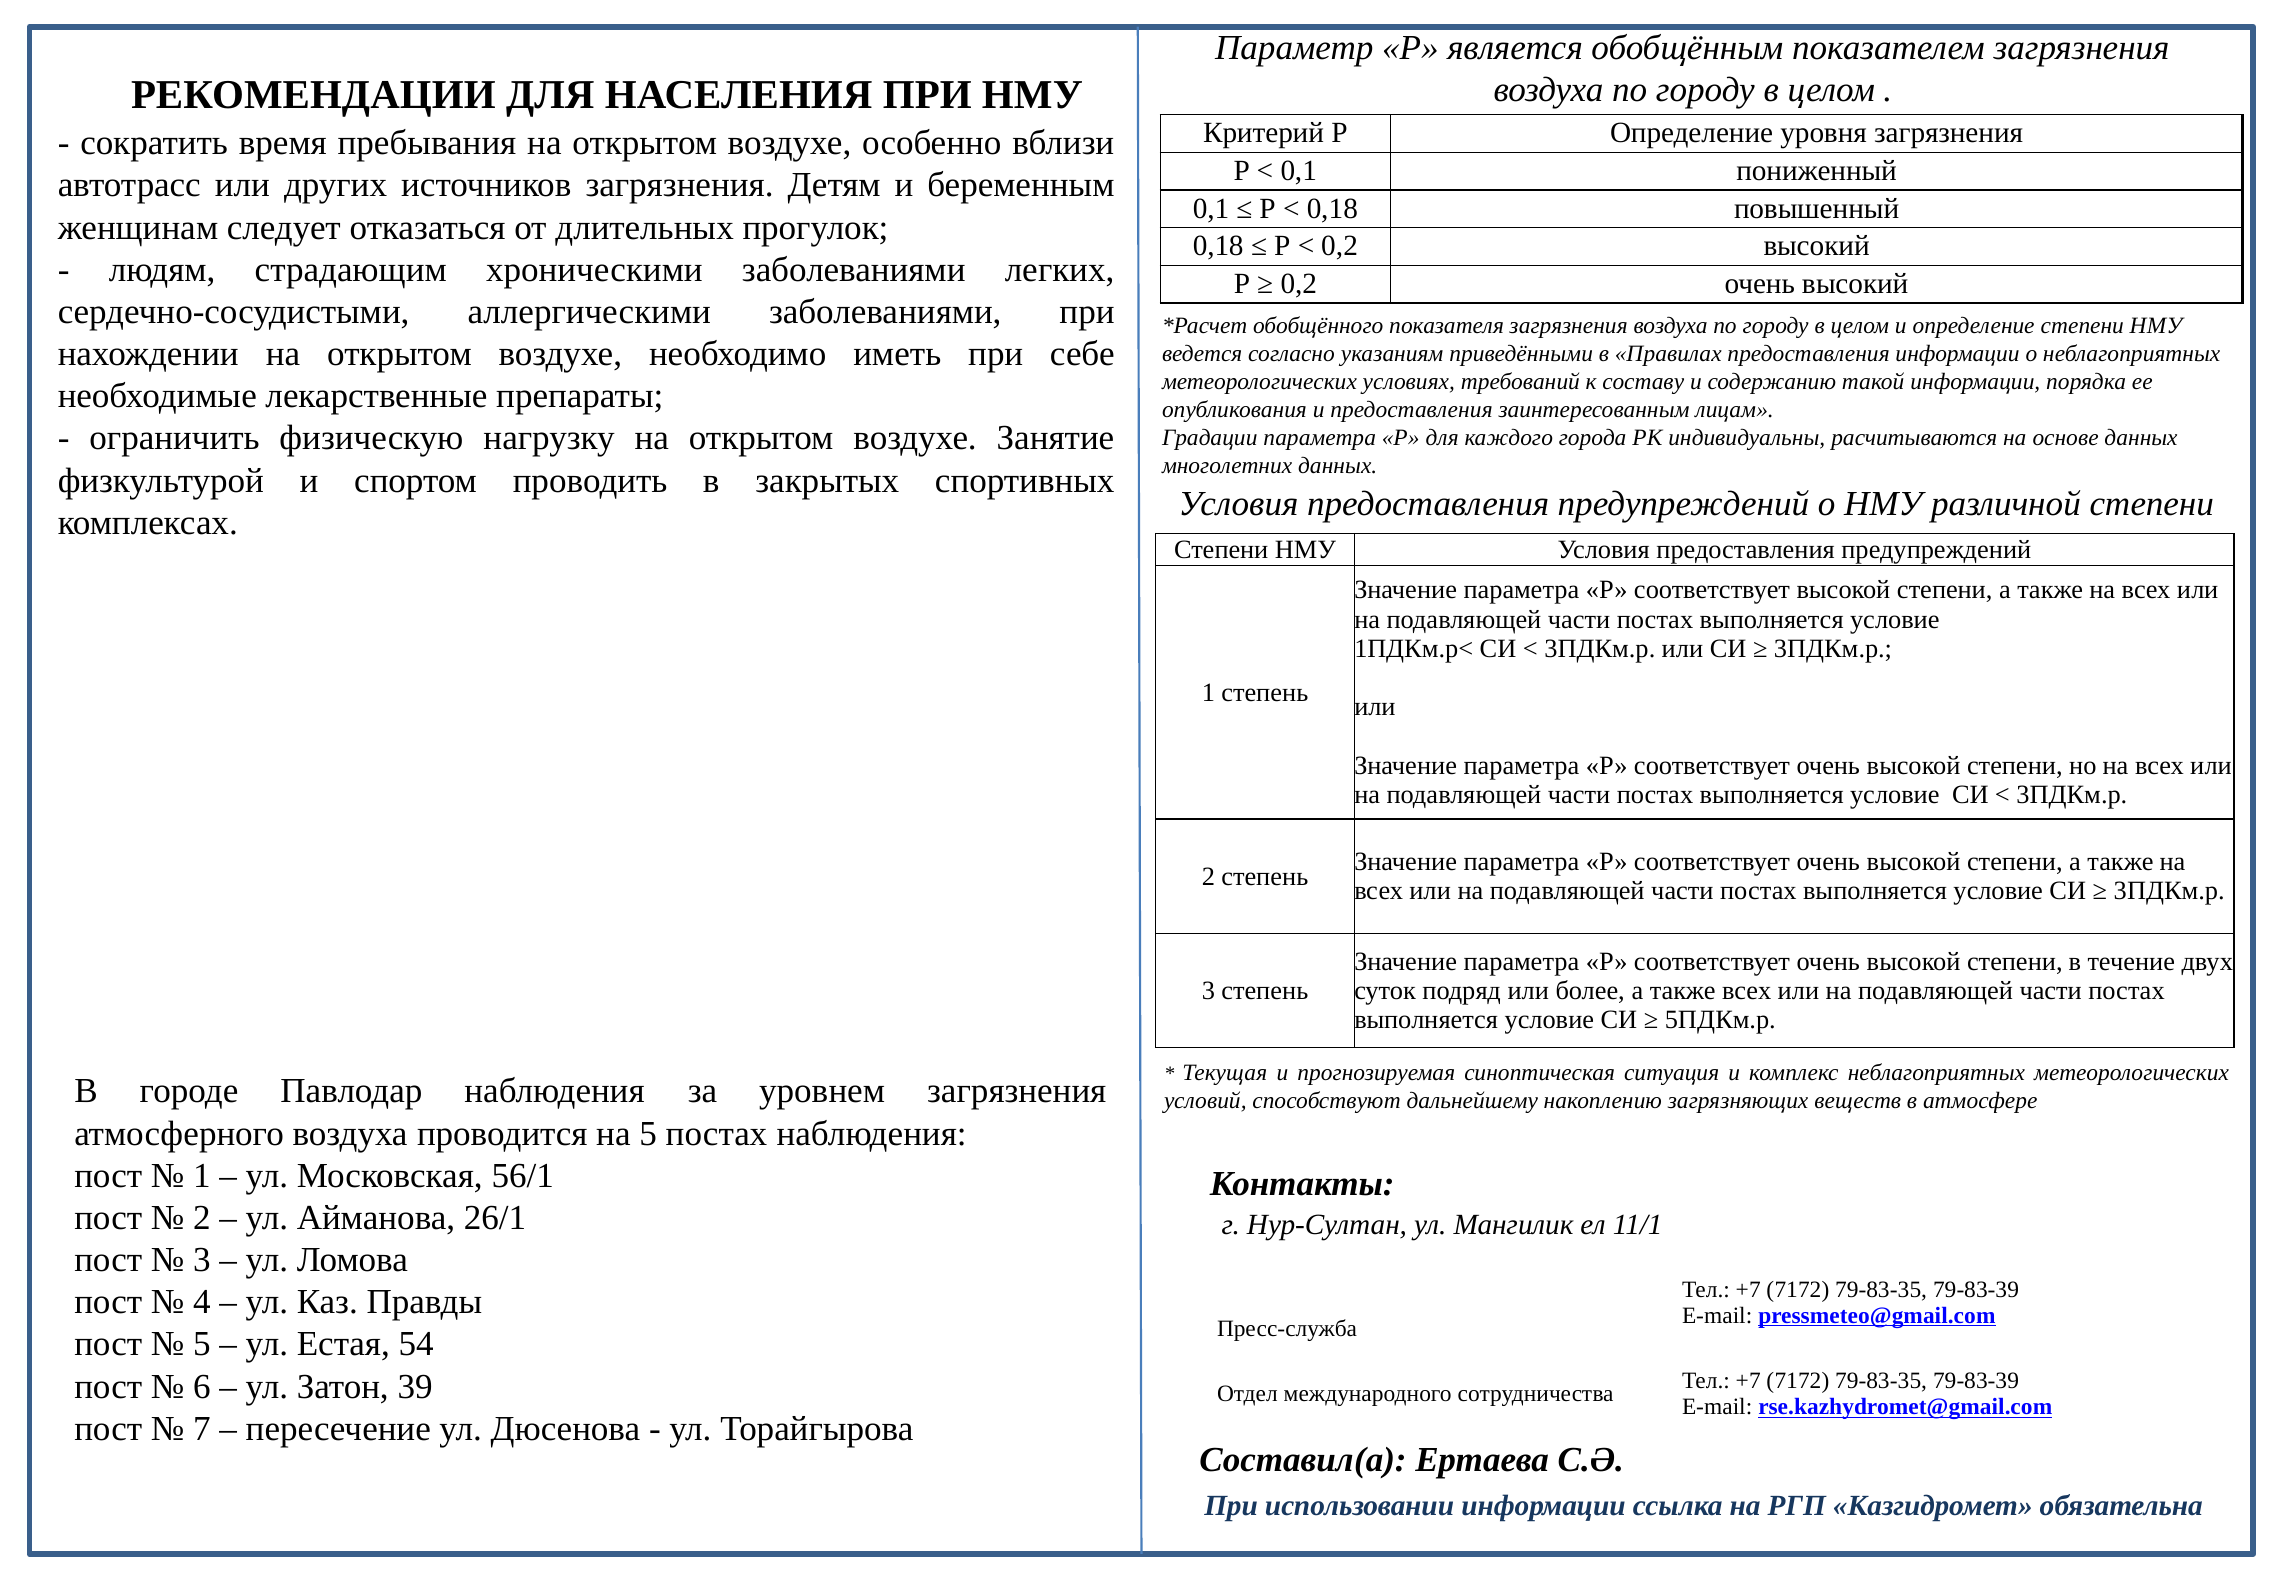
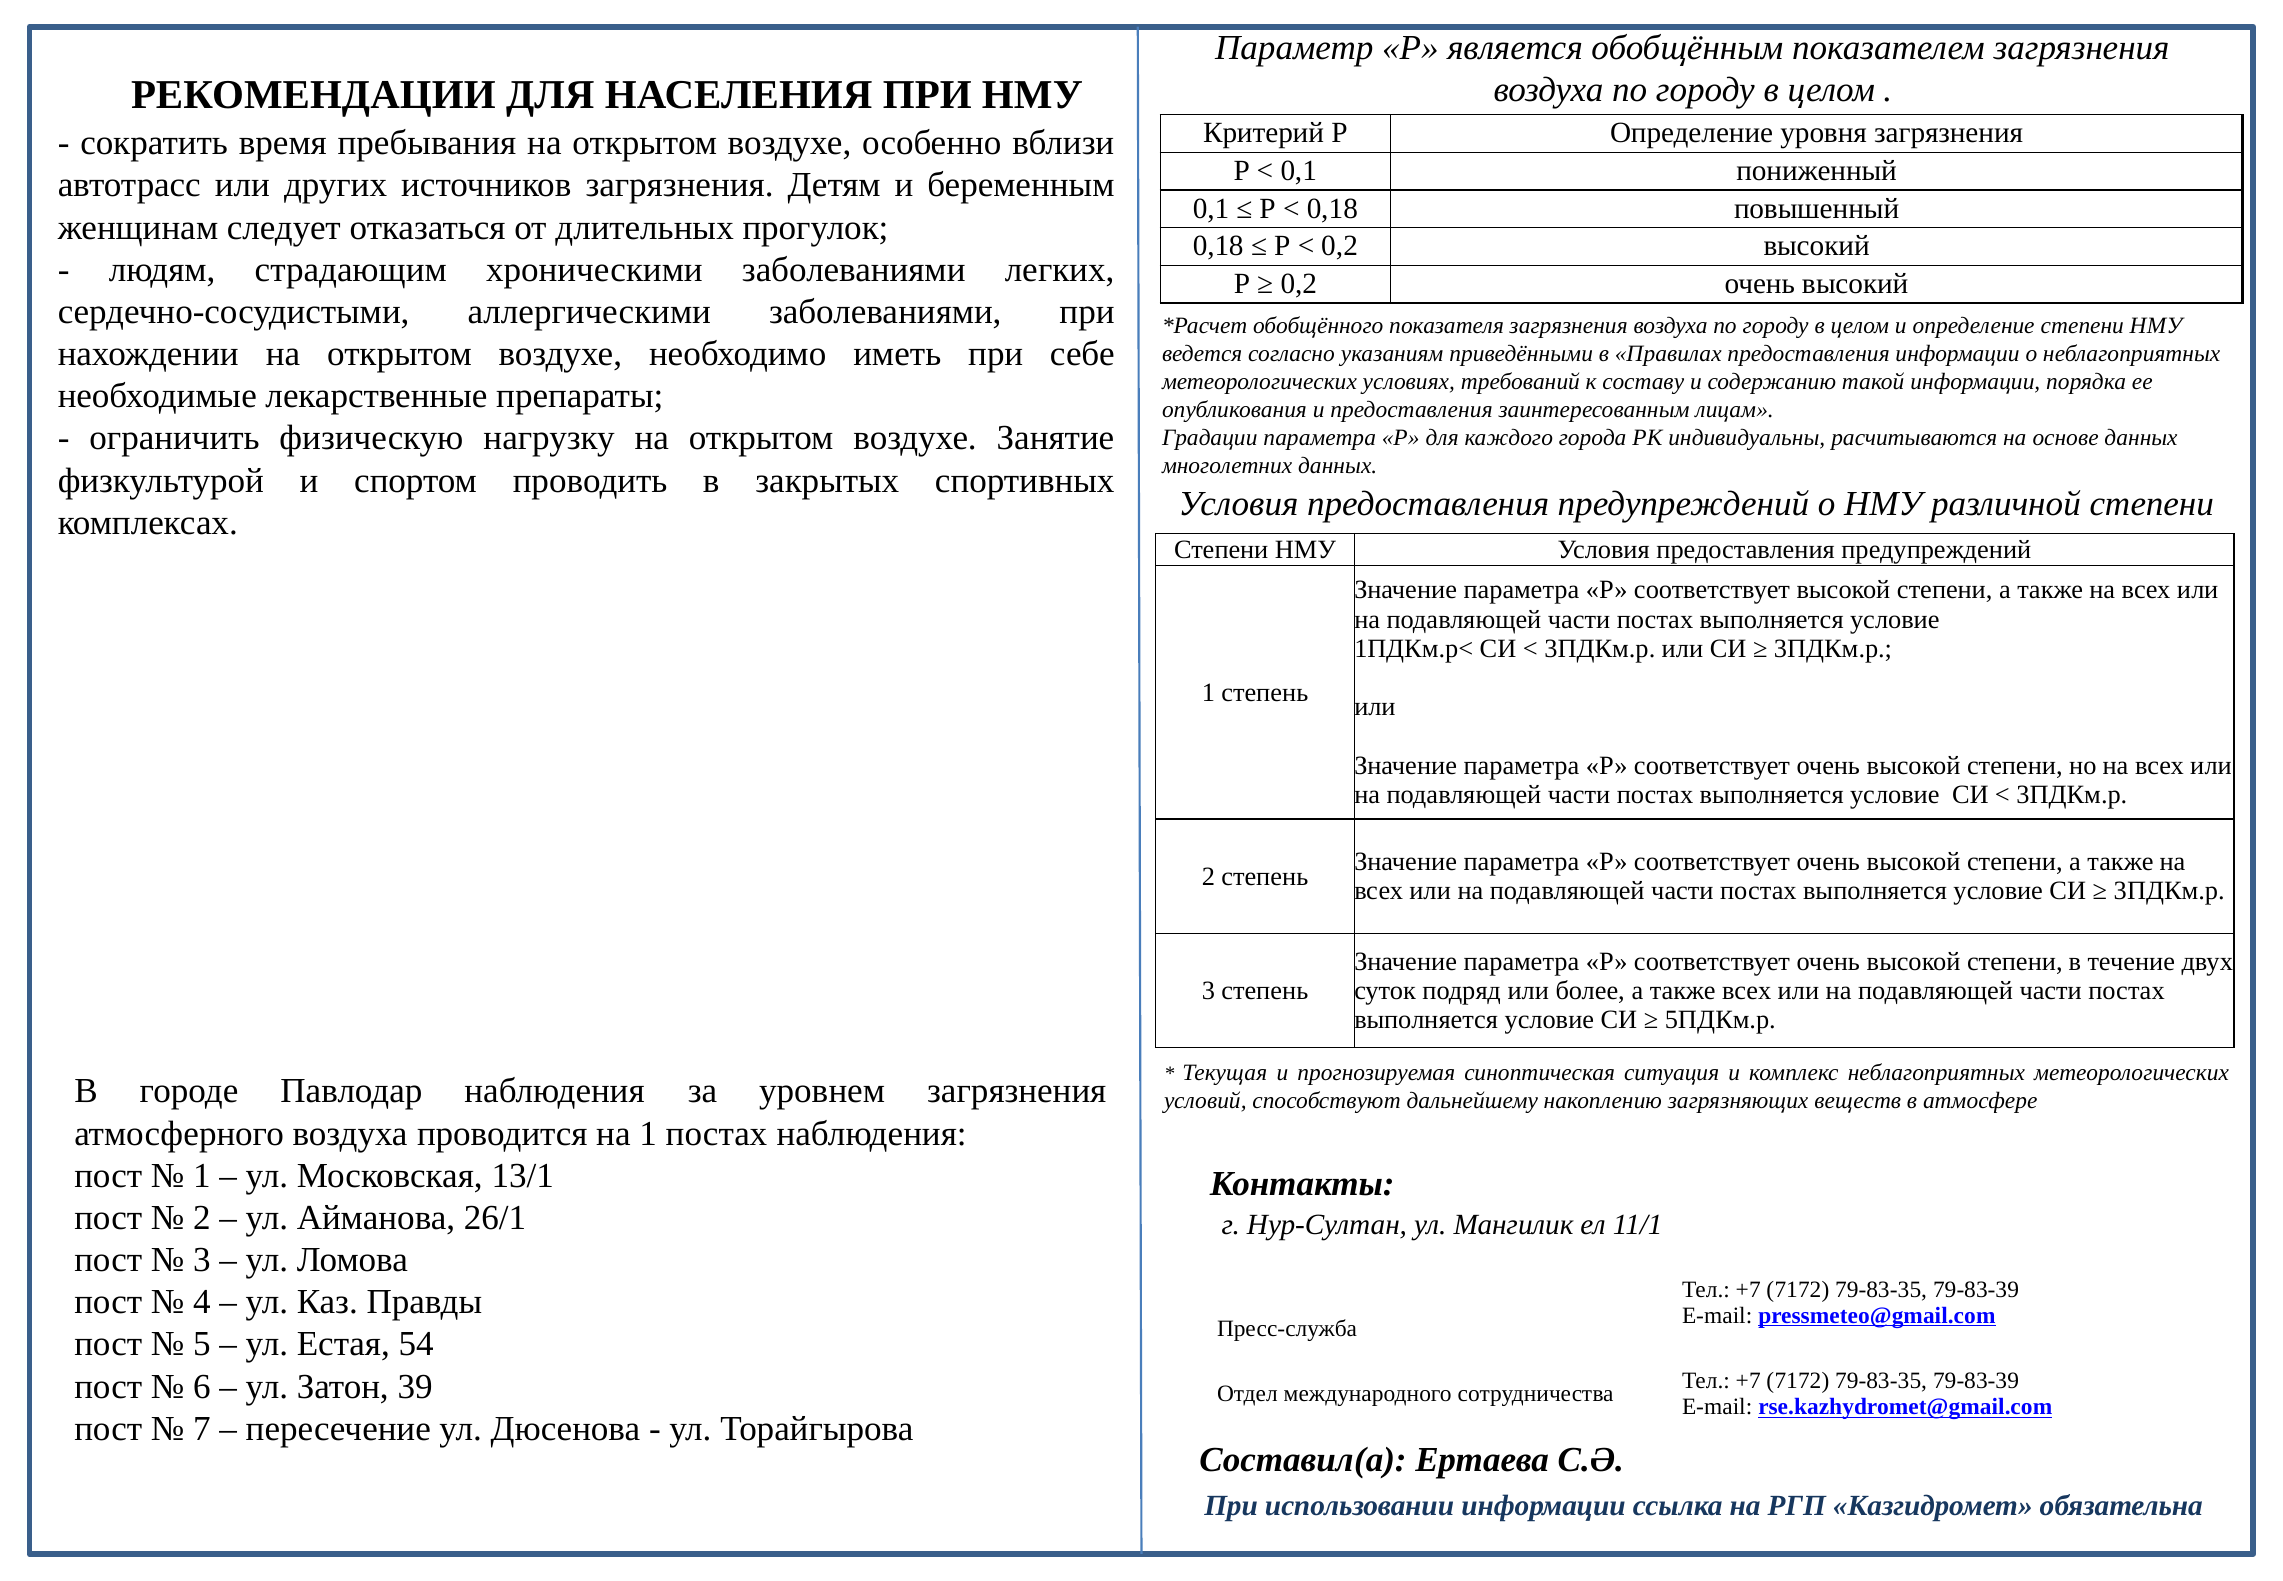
на 5: 5 -> 1 (648, 1133)
56/1: 56/1 -> 13/1 (523, 1175)
